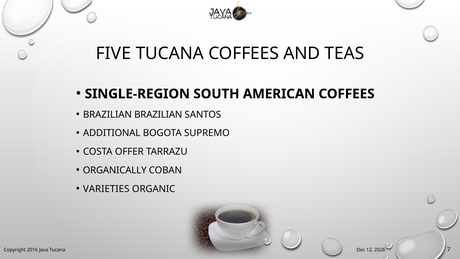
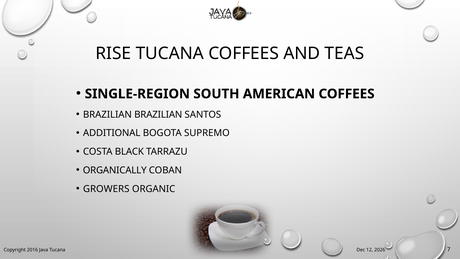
FIVE: FIVE -> RISE (113, 53)
OFFER: OFFER -> BLACK (129, 152)
VARIETIES: VARIETIES -> GROWERS (106, 189)
